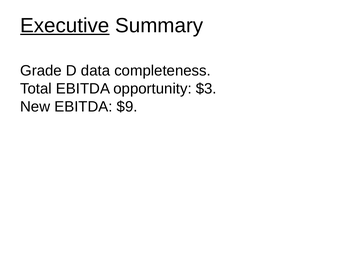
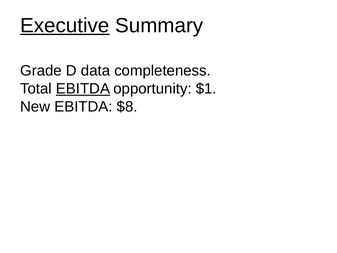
EBITDA underline: none -> present (83, 89)
$3: $3 -> $1 (206, 89)
$9: $9 -> $8 (127, 107)
